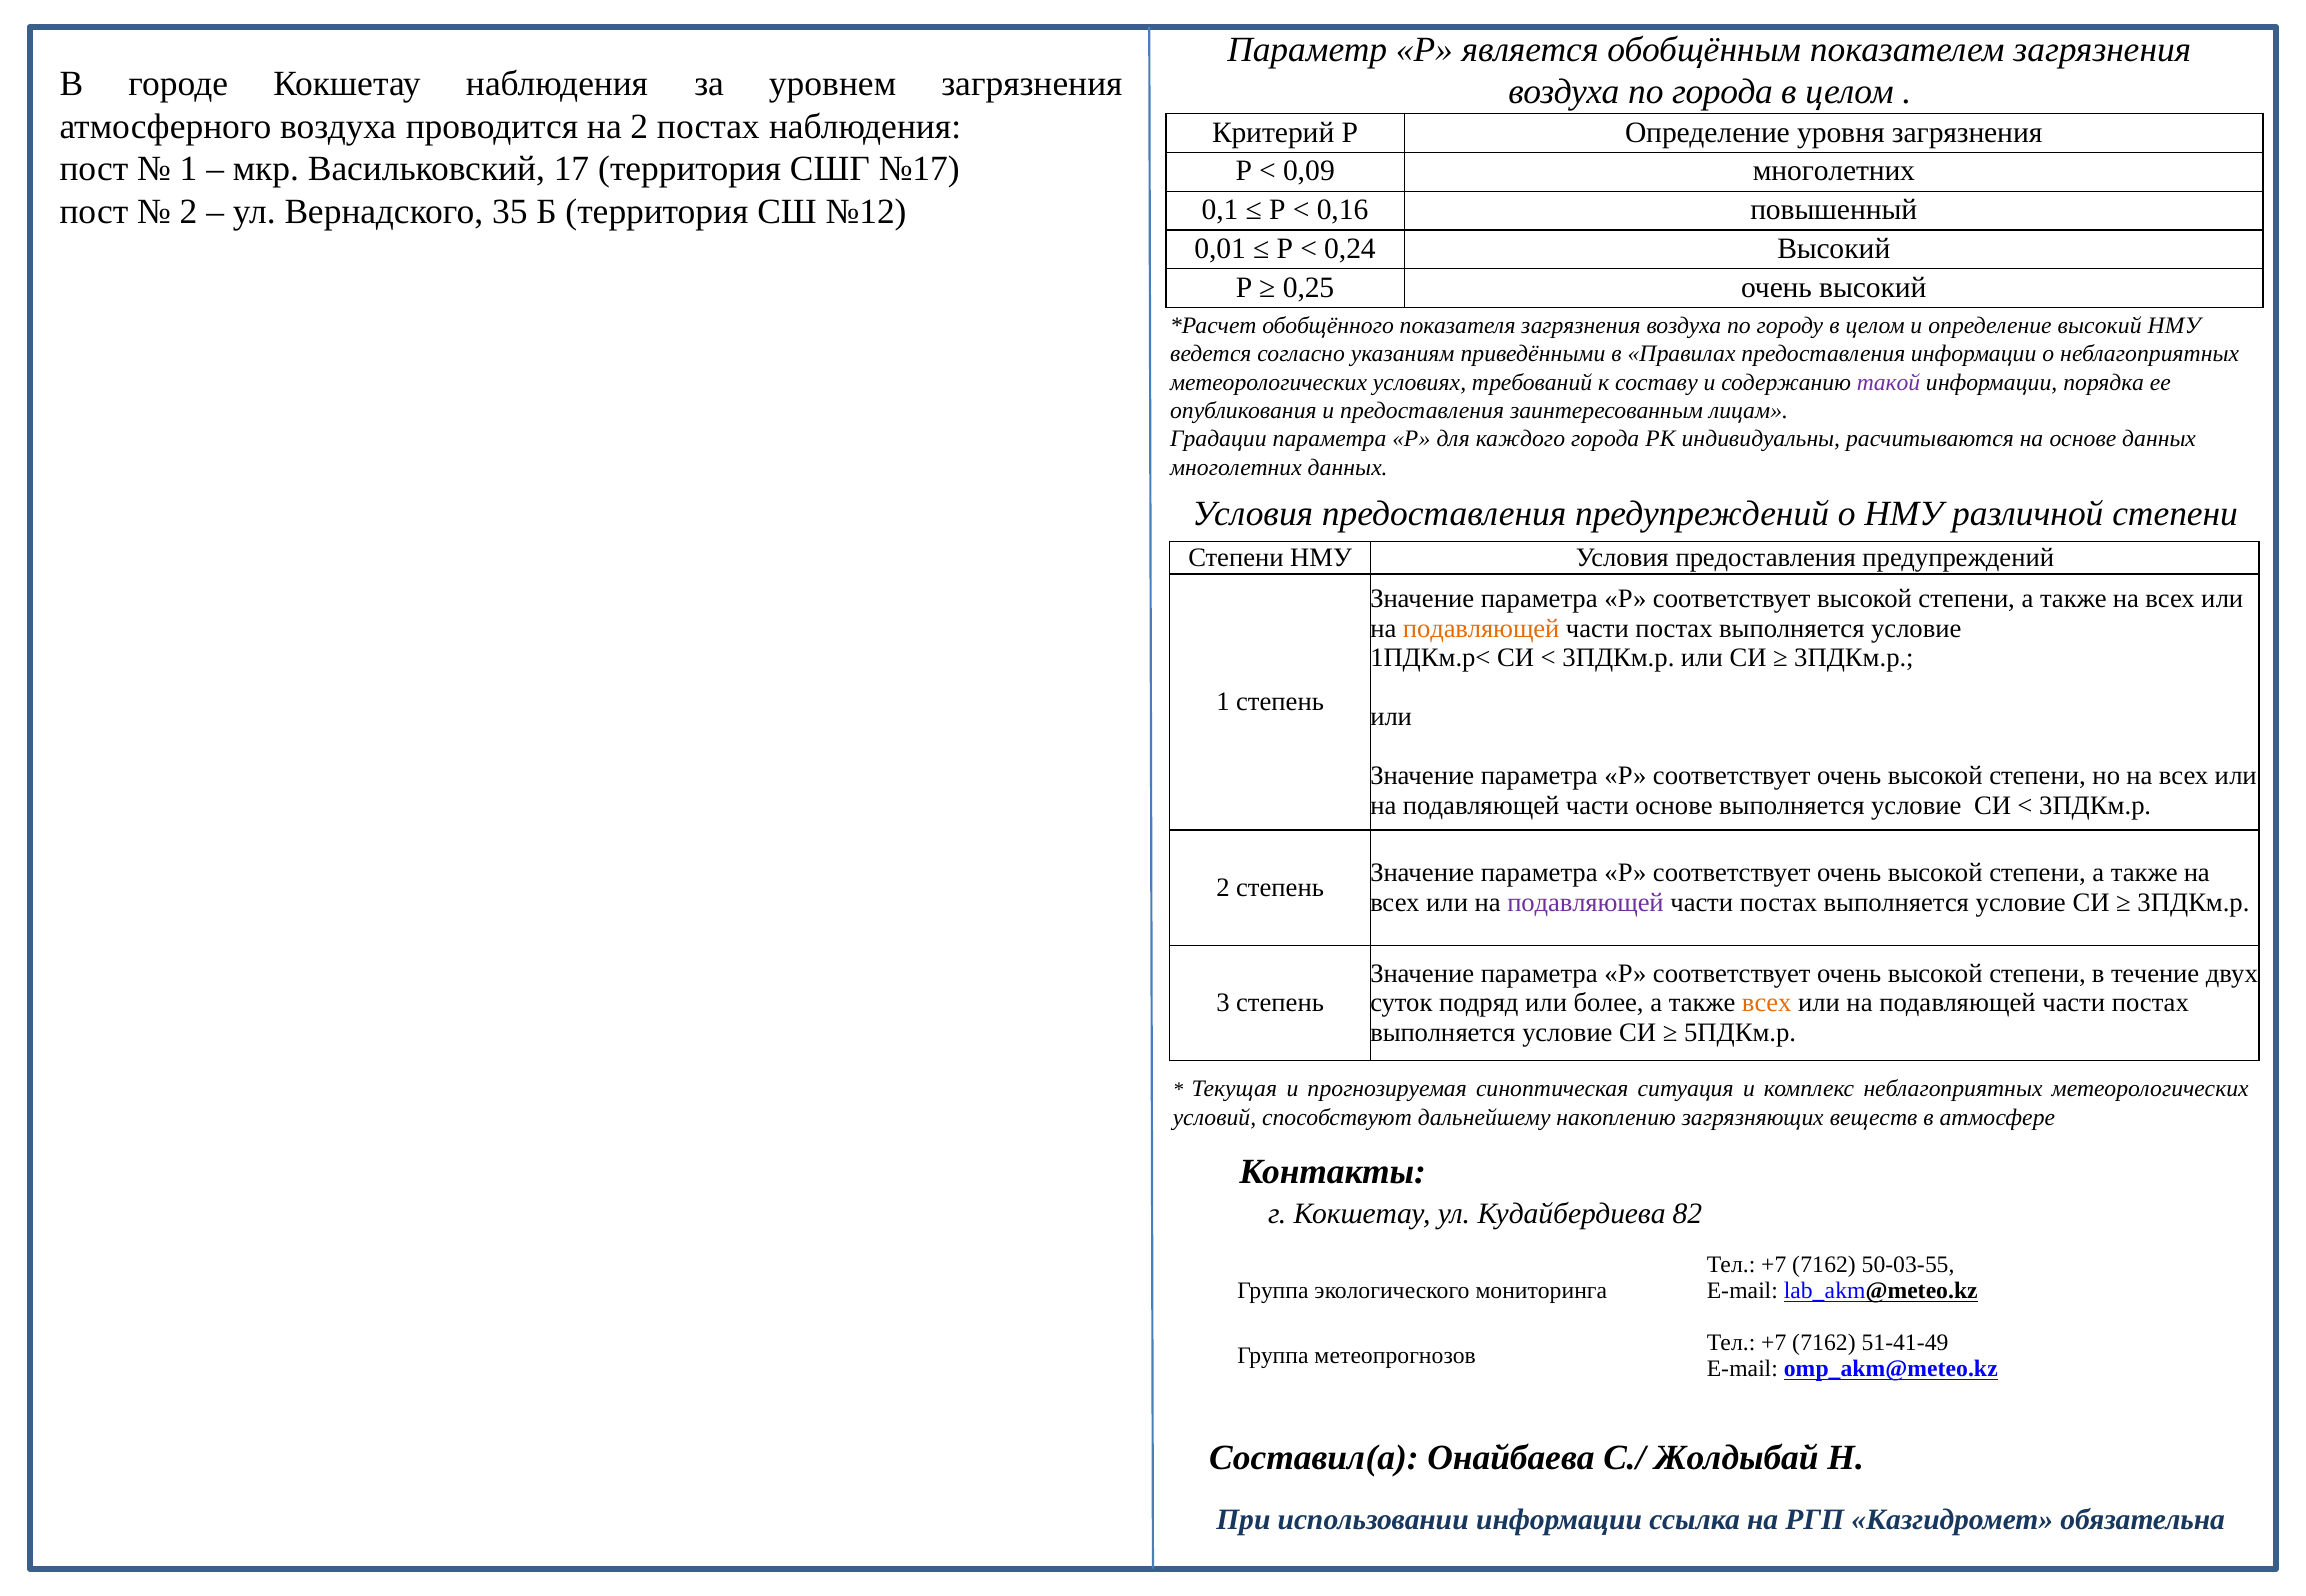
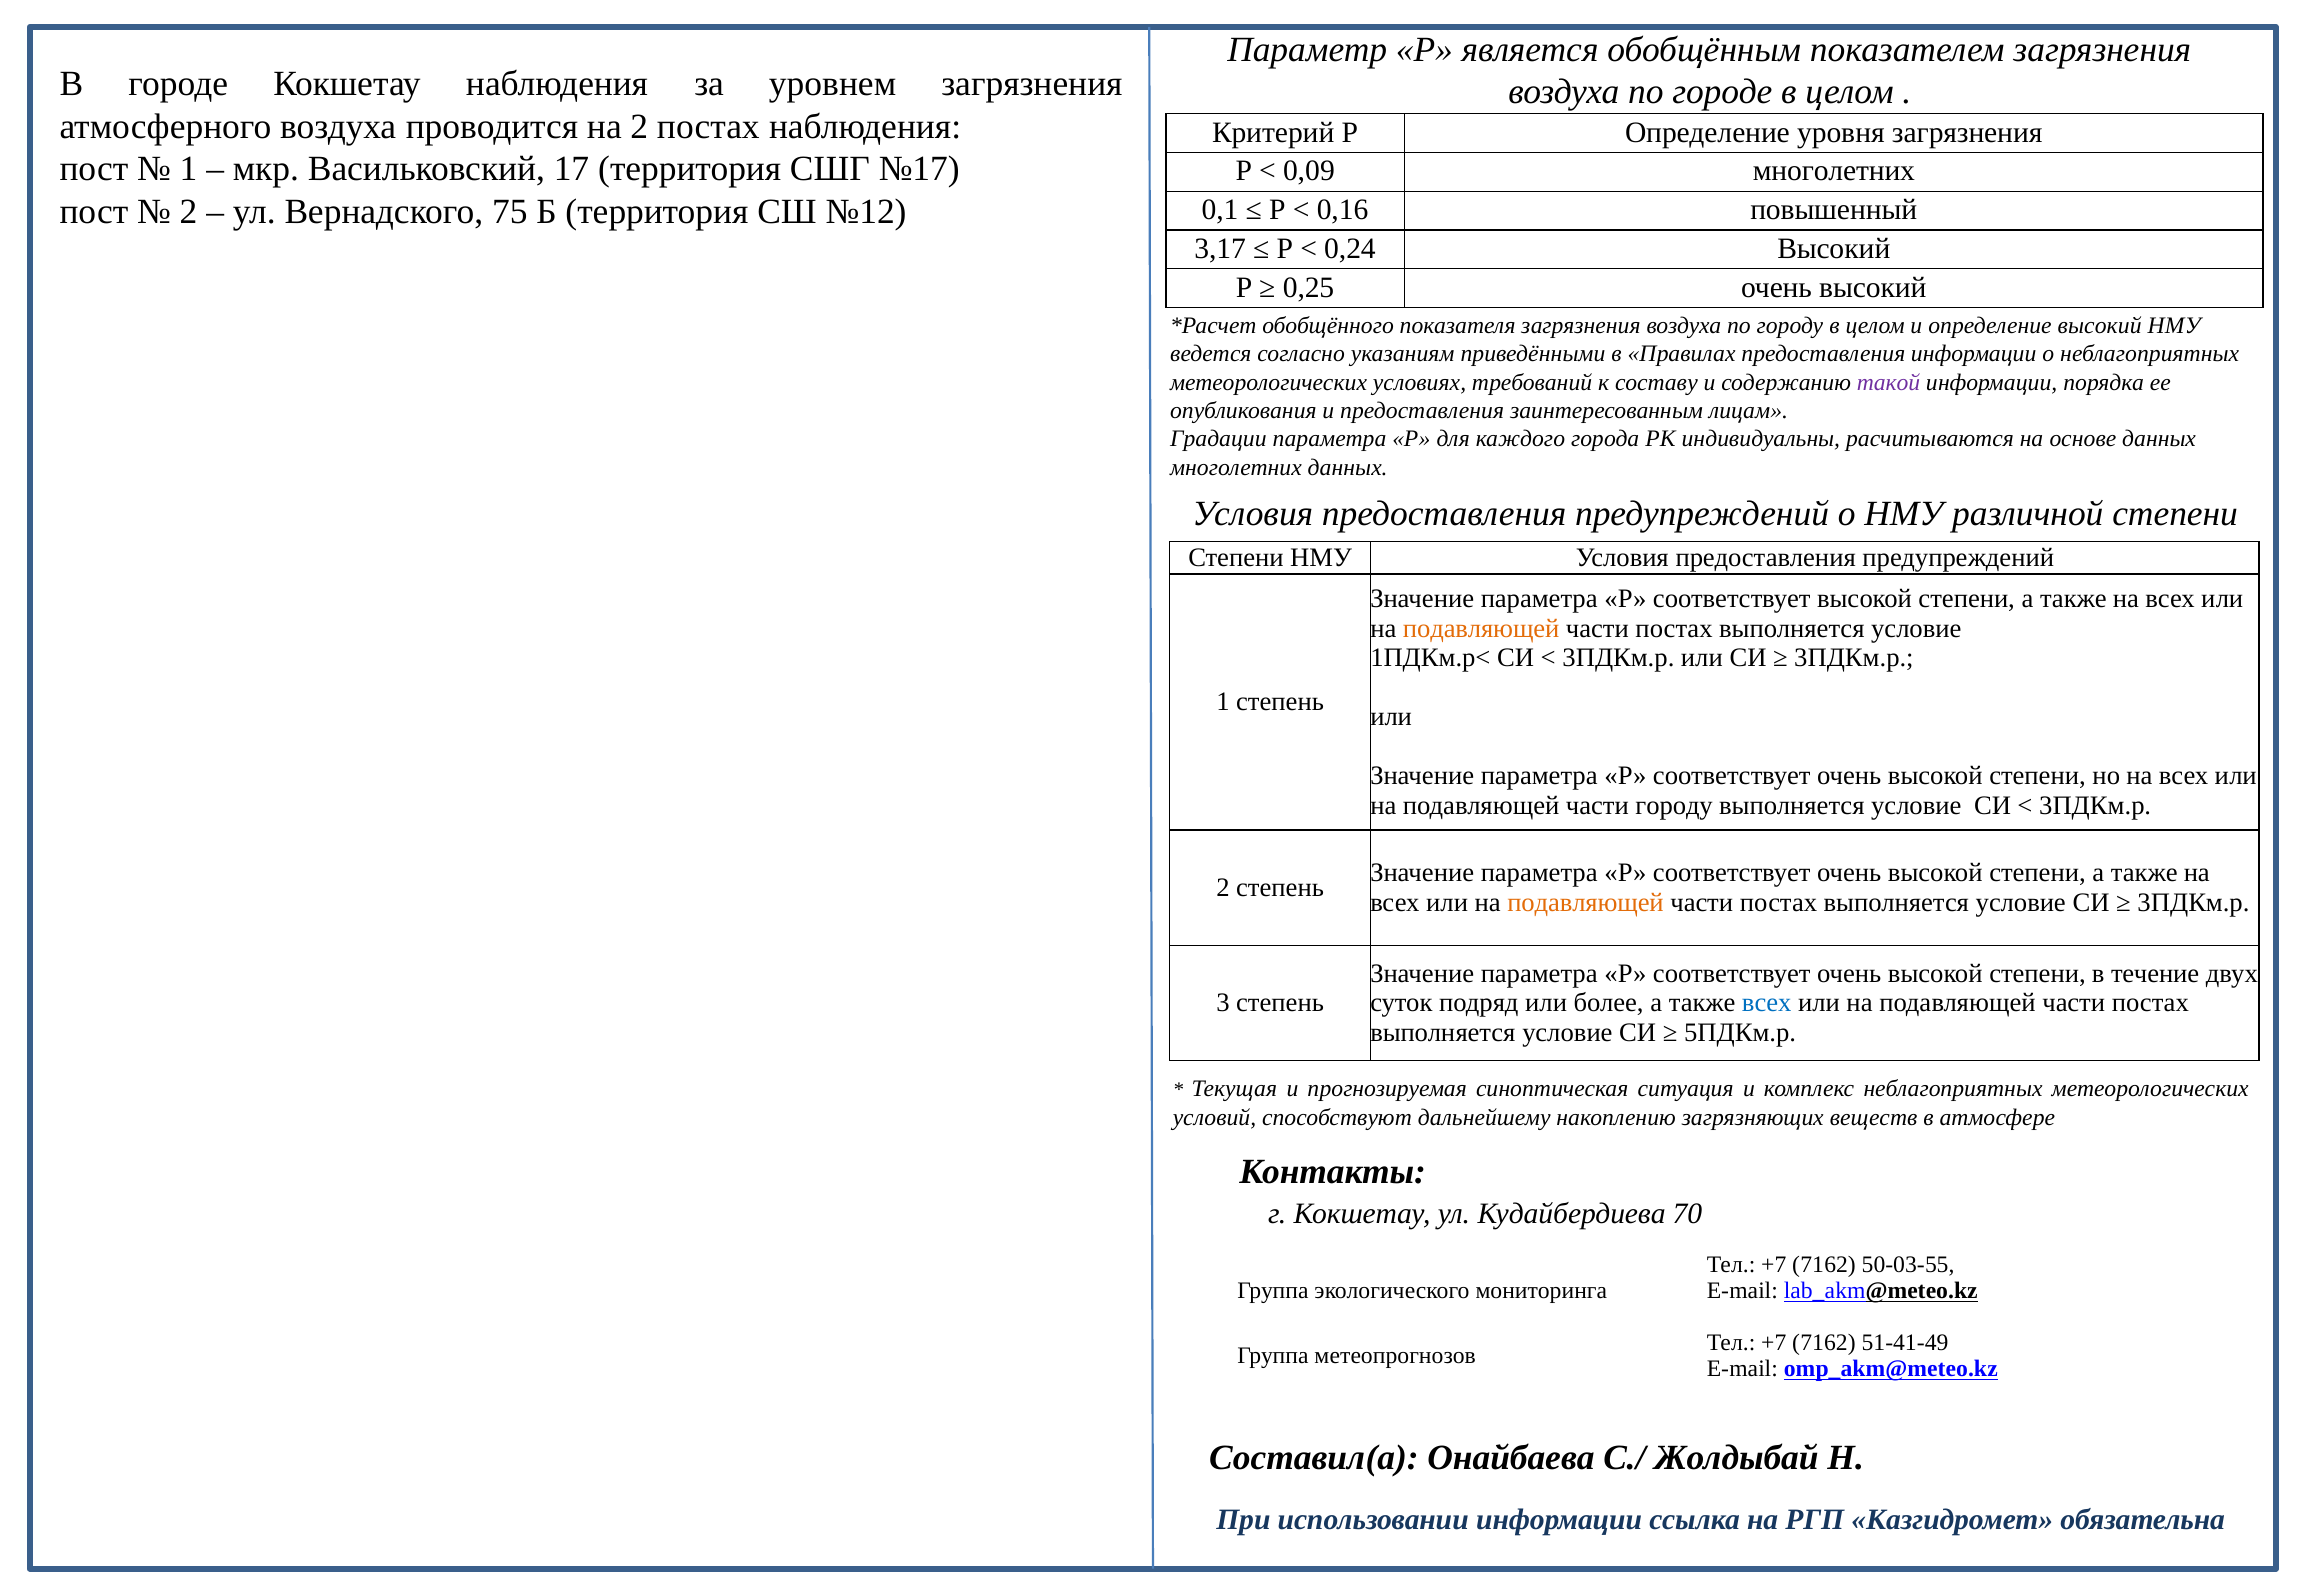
по города: города -> городе (1722, 92)
35: 35 -> 75 (510, 212)
0,01: 0,01 -> 3,17 (1220, 249)
части основе: основе -> городу (1674, 806)
подавляющей colour: purple -> orange (1586, 903)
всех colour: orange -> blue (1767, 1003)
82: 82 -> 70 (1687, 1214)
